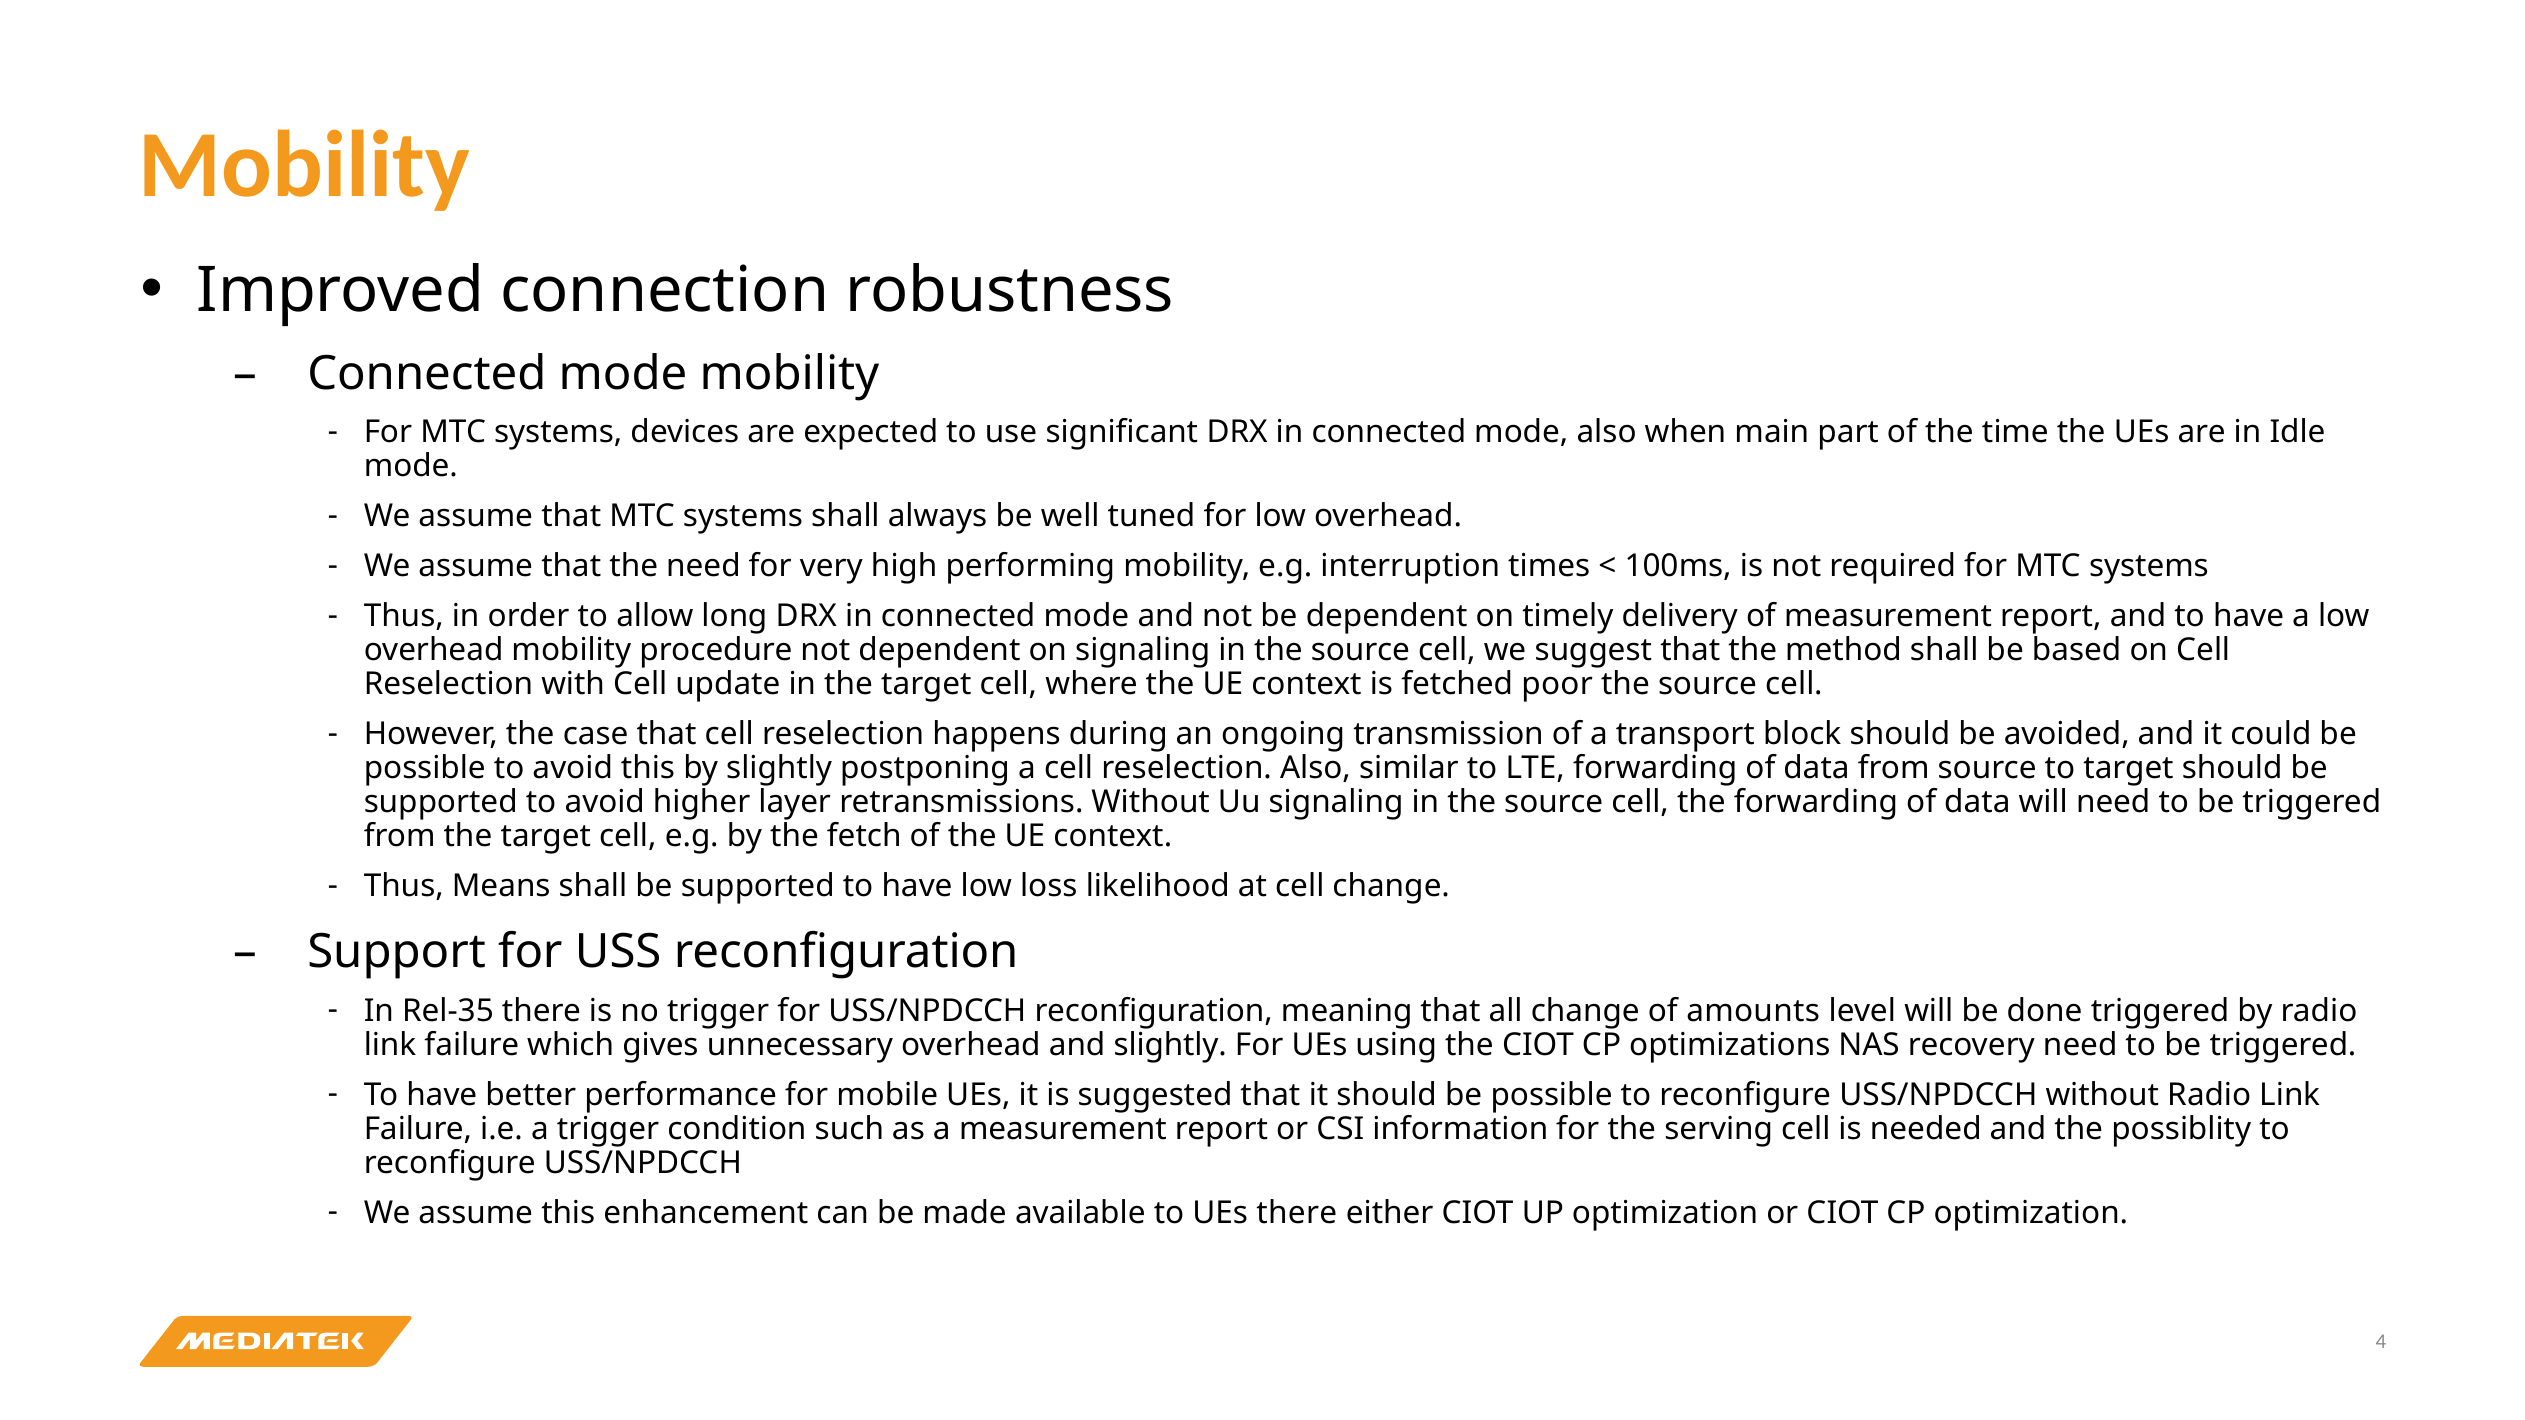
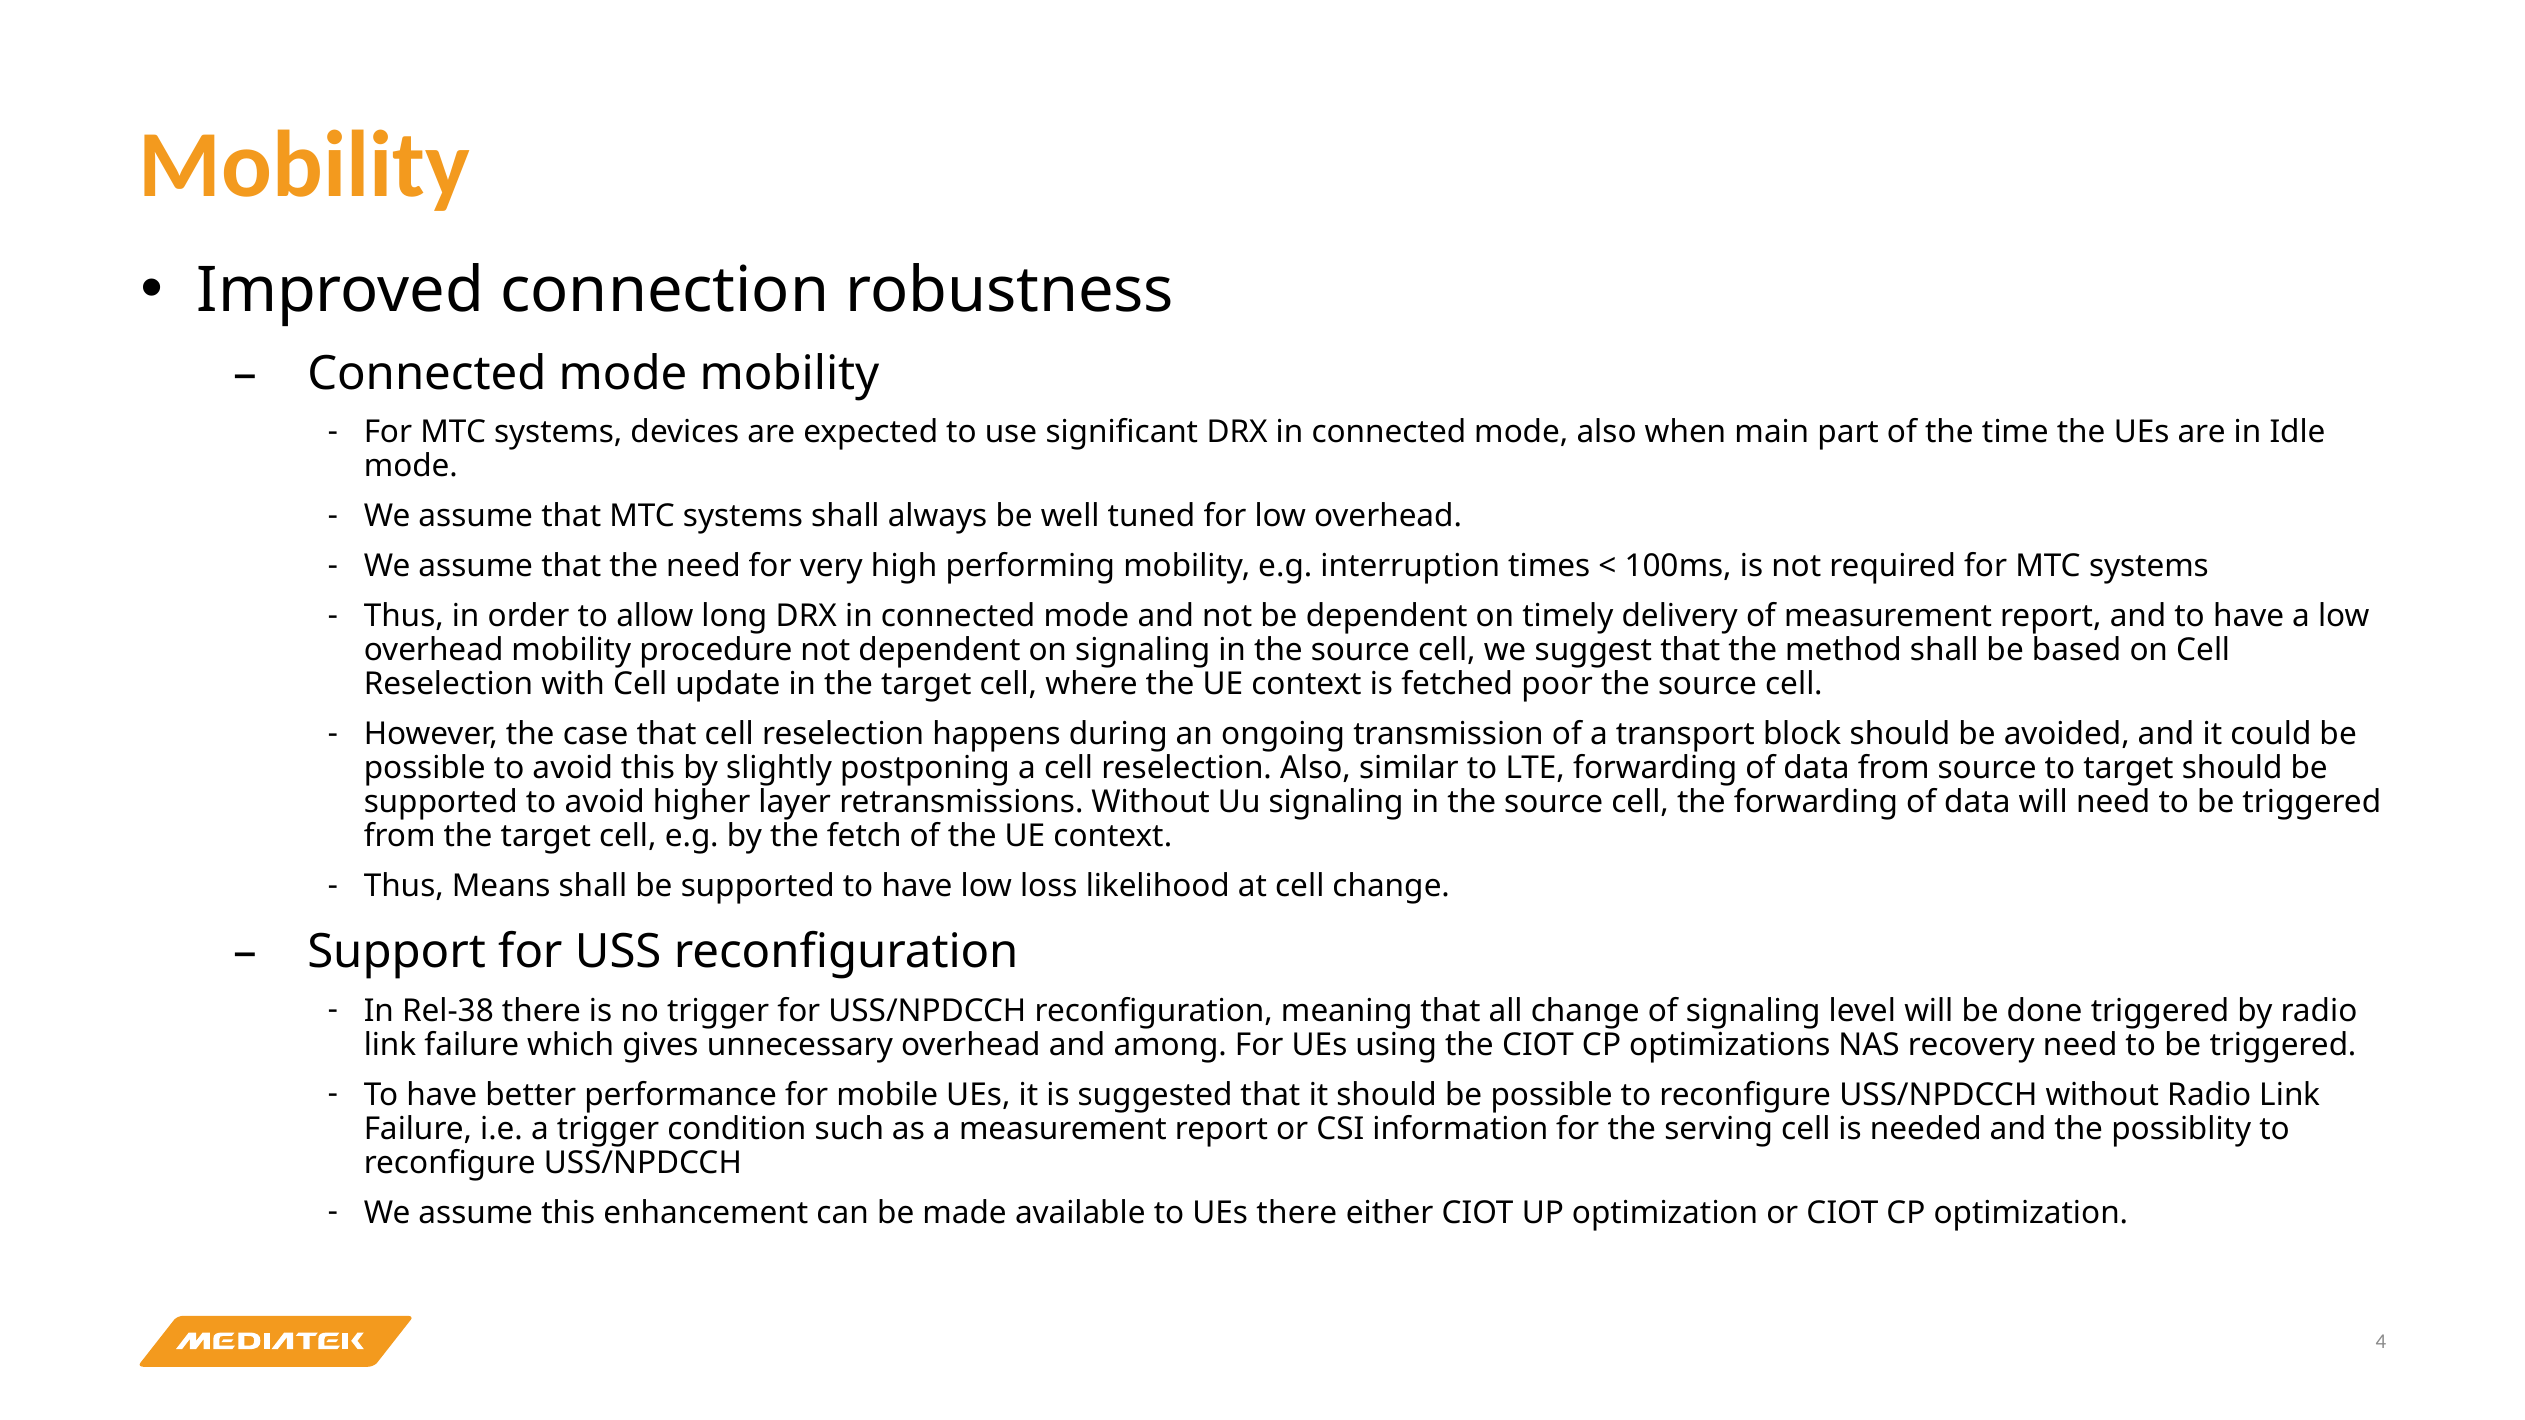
Rel-35: Rel-35 -> Rel-38 (448, 1011)
of amounts: amounts -> signaling (1753, 1011)
and slightly: slightly -> among (1170, 1045)
